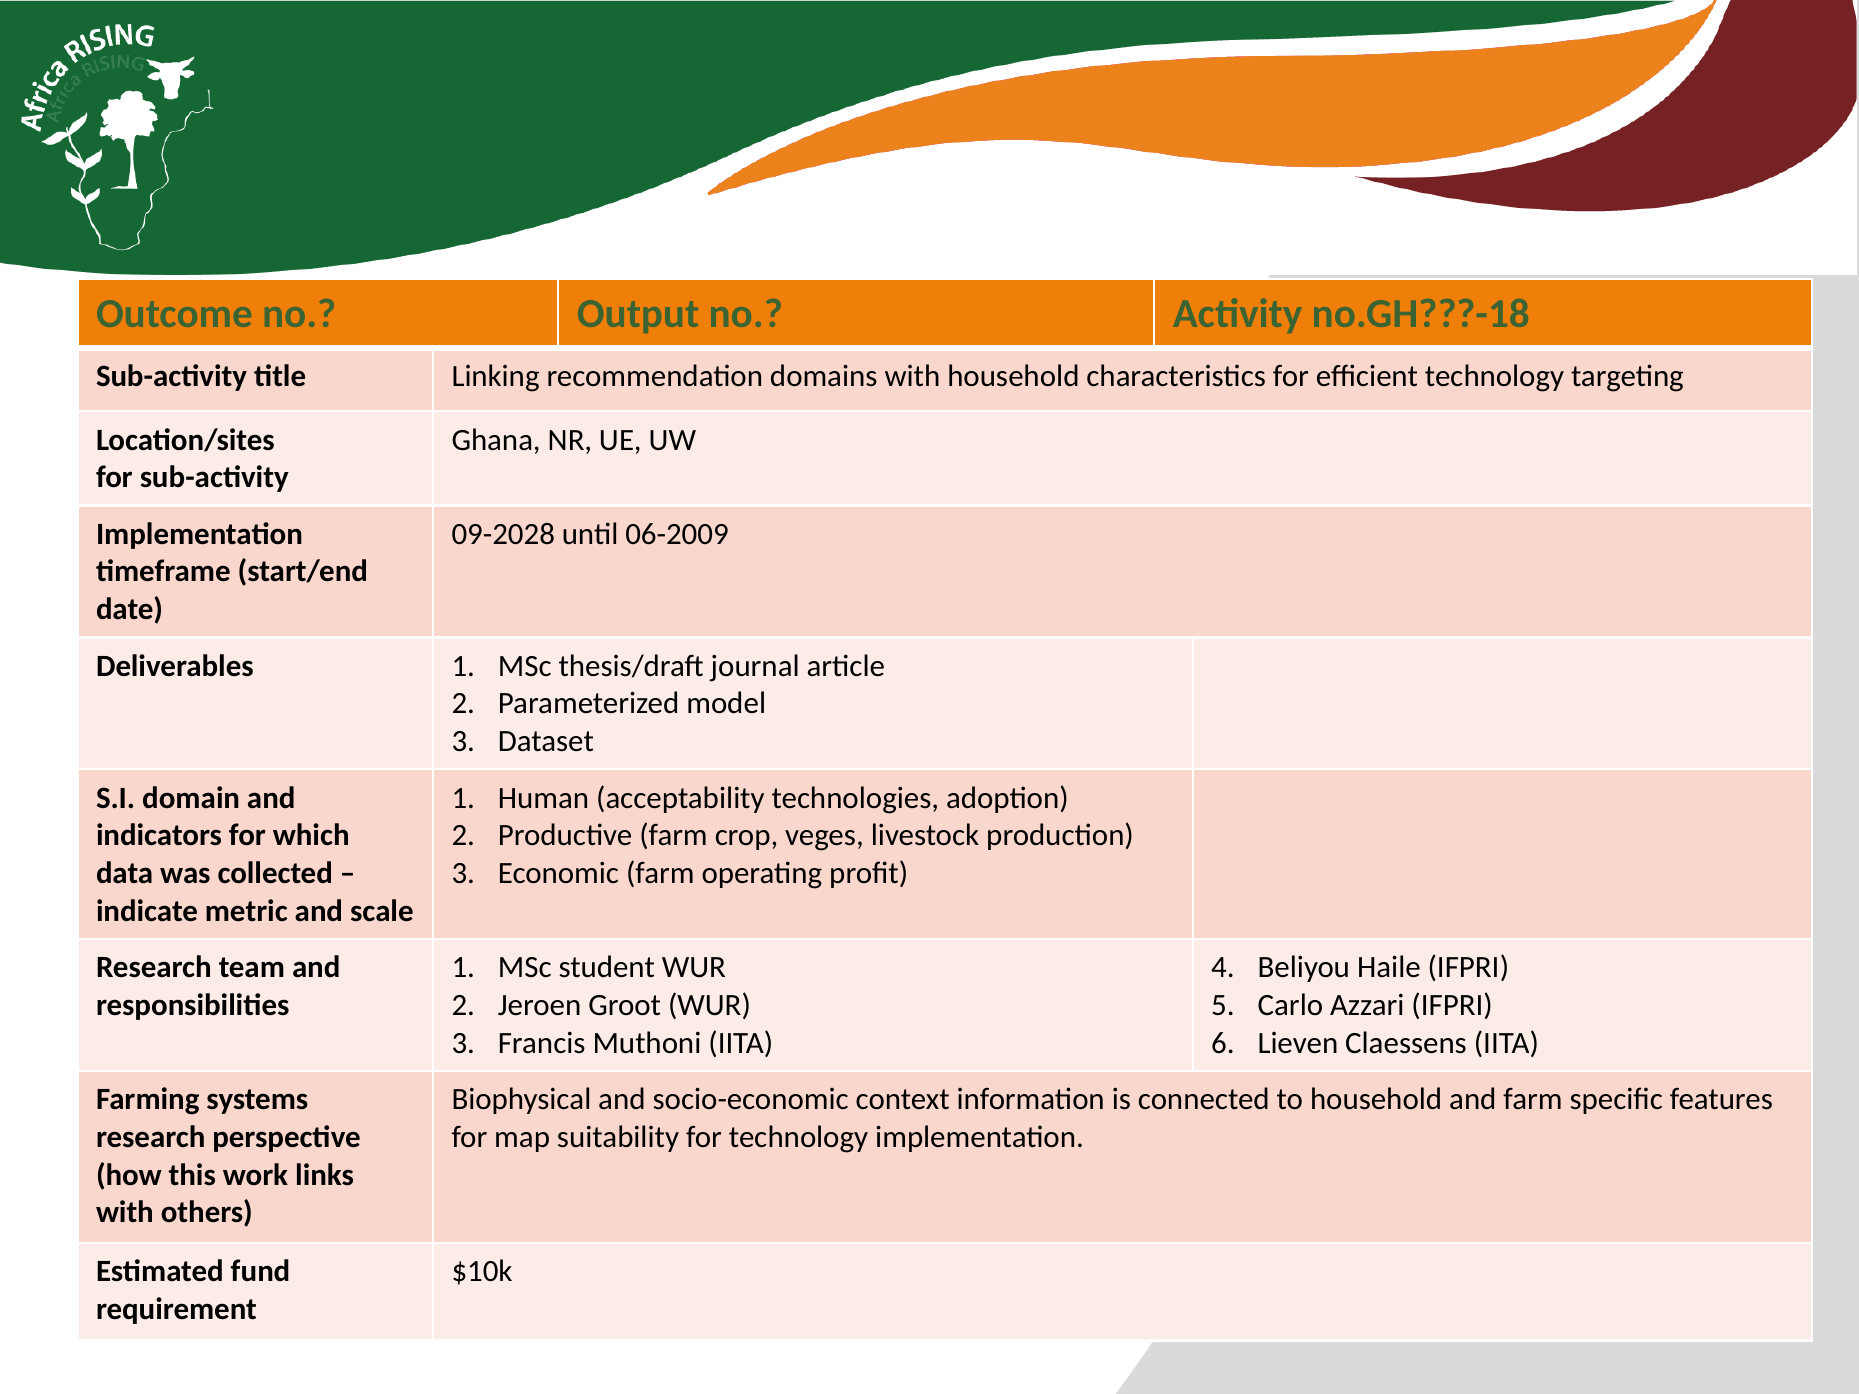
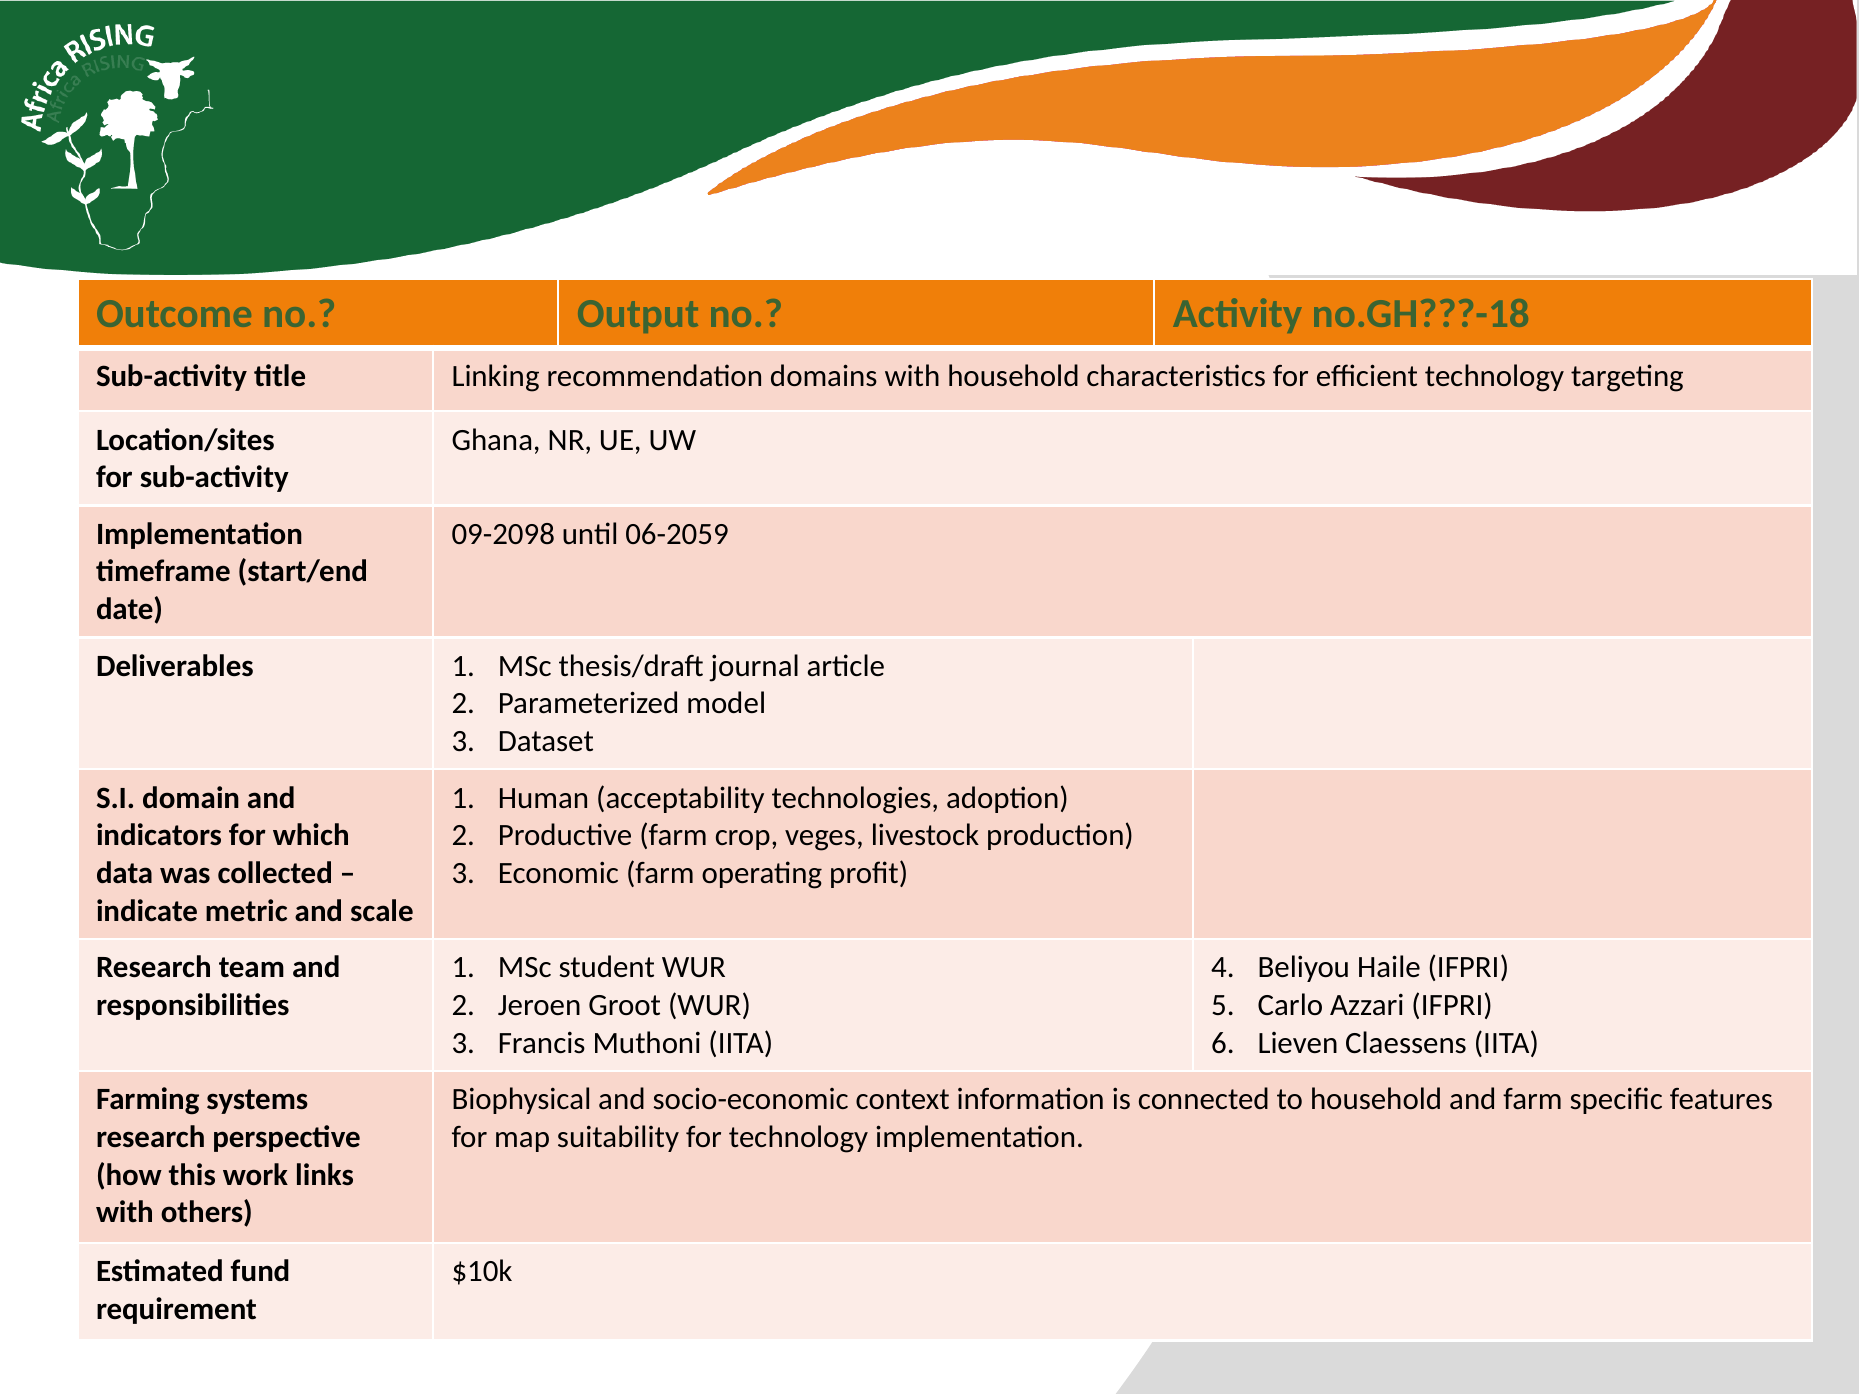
09-2028: 09-2028 -> 09-2098 (503, 534)
06-2009: 06-2009 -> 06-2059 (677, 534)
